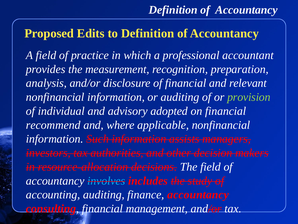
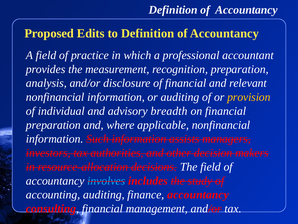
provision colour: light green -> yellow (249, 97)
adopted: adopted -> breadth (169, 111)
recommend: recommend -> preparation (53, 125)
